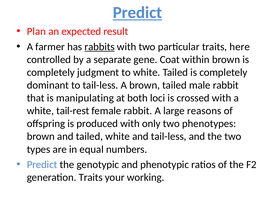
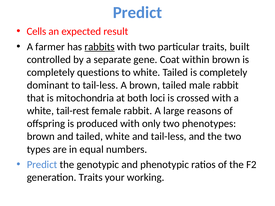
Predict underline: present -> none (137, 13)
Plan: Plan -> Cells (36, 31)
here: here -> built (240, 47)
judgment: judgment -> questions (98, 72)
manipulating: manipulating -> mitochondria (85, 98)
